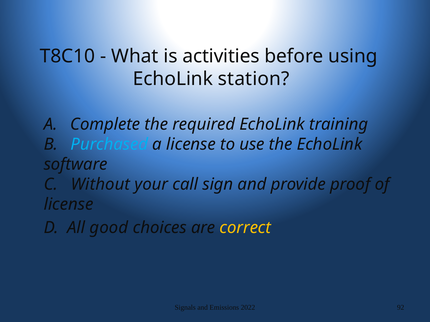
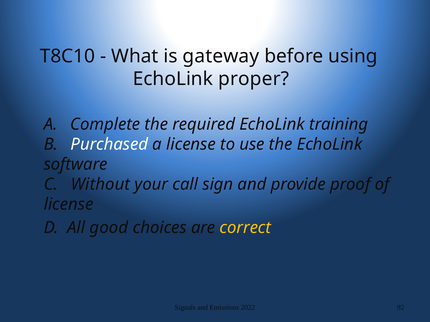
activities: activities -> gateway (221, 56)
station: station -> proper (254, 79)
Purchased colour: light blue -> white (109, 144)
